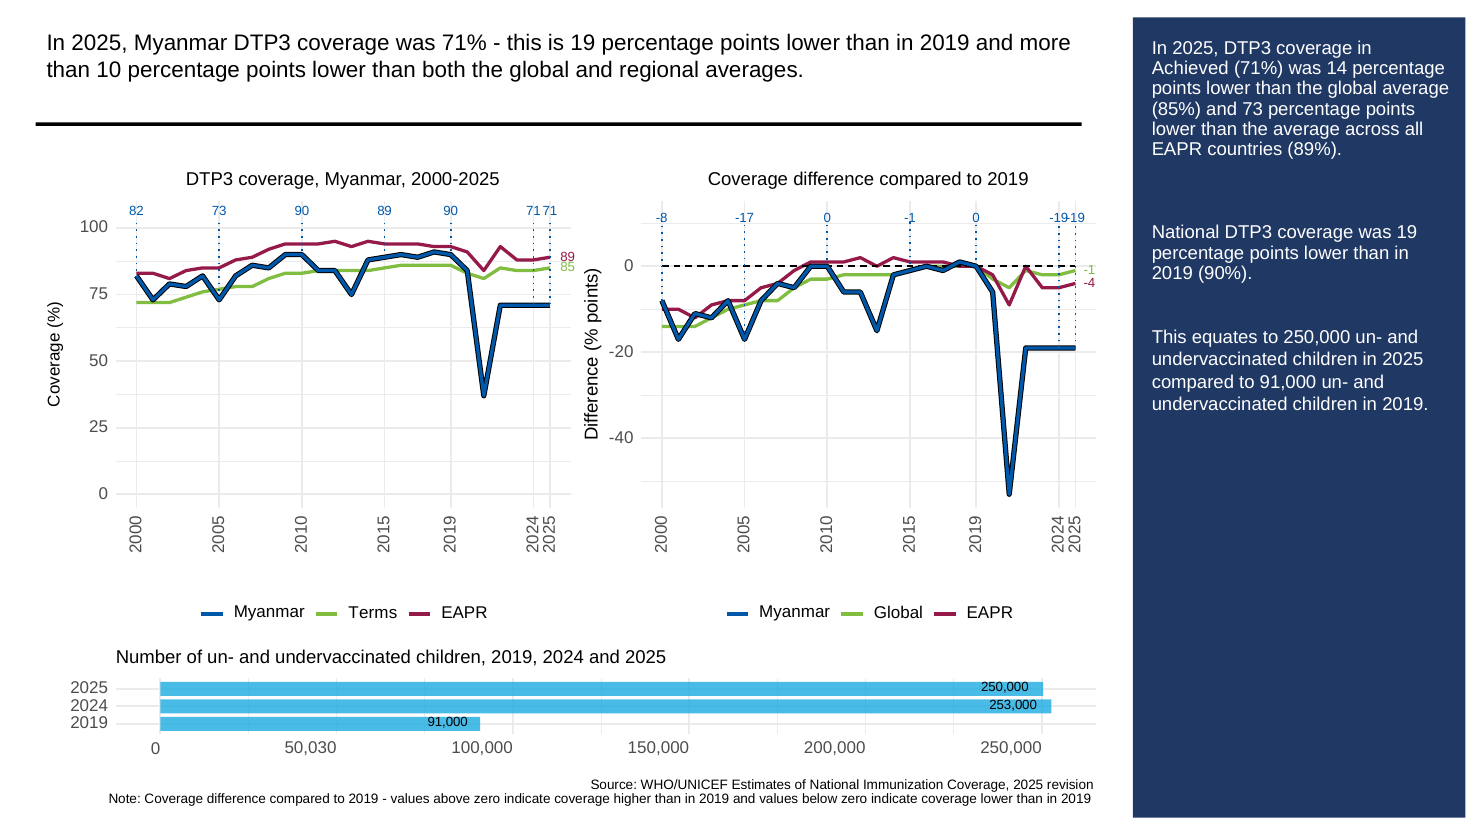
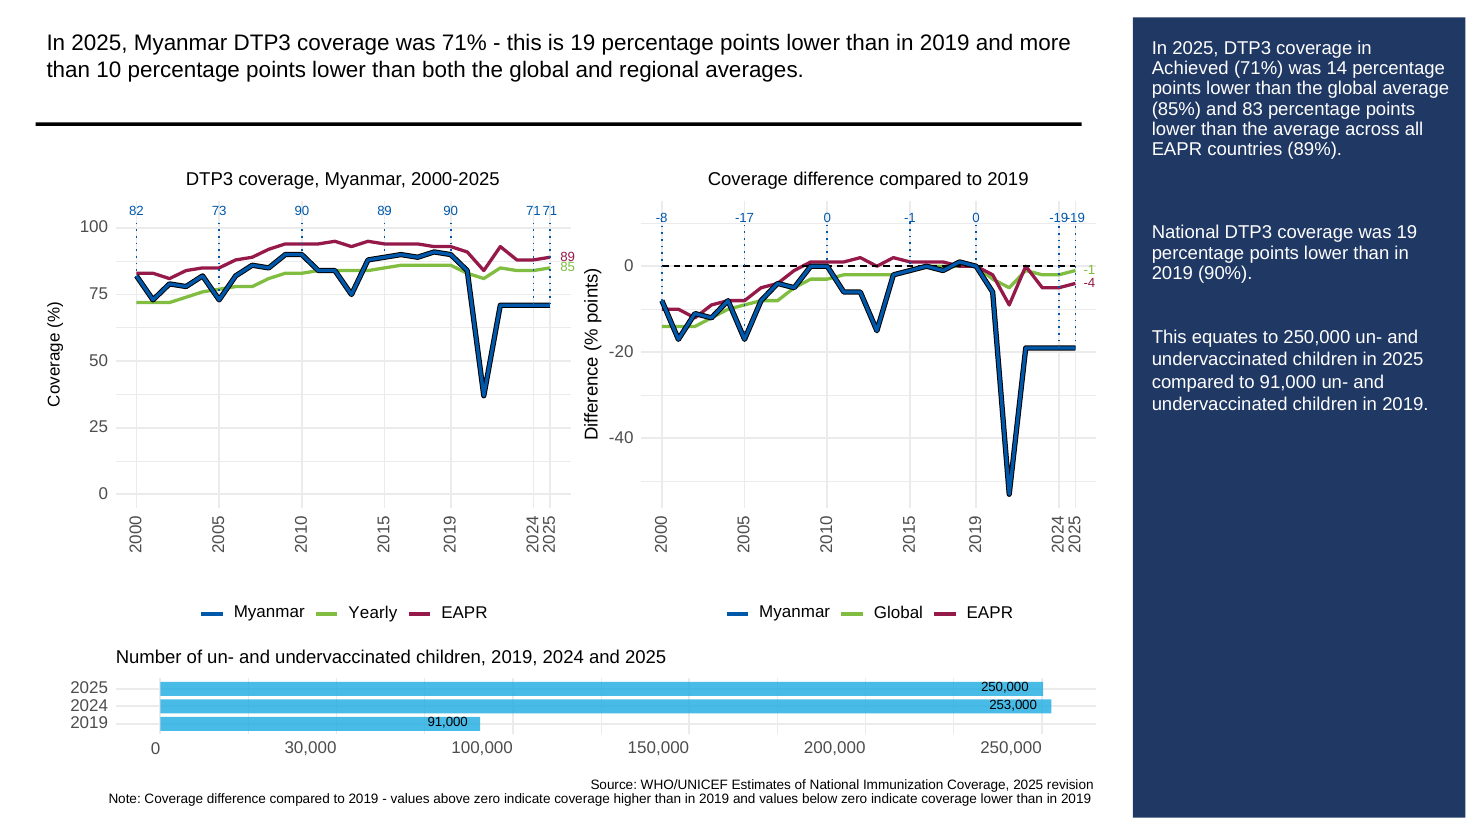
and 73: 73 -> 83 (1253, 109)
Terms: Terms -> Yearly (373, 613)
50,030: 50,030 -> 30,000 (311, 748)
